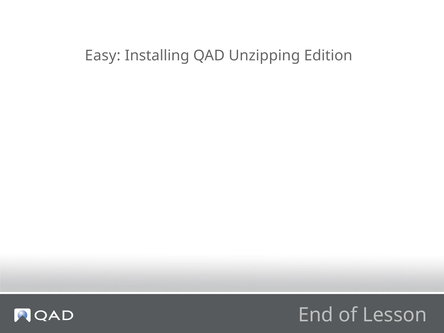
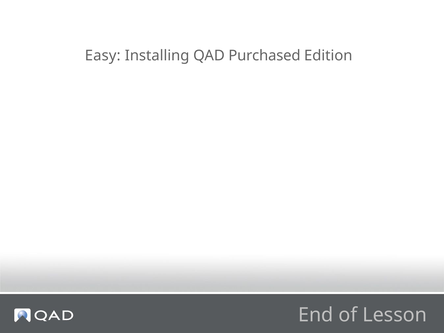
Unzipping: Unzipping -> Purchased (264, 55)
